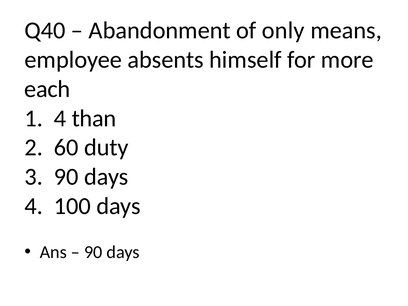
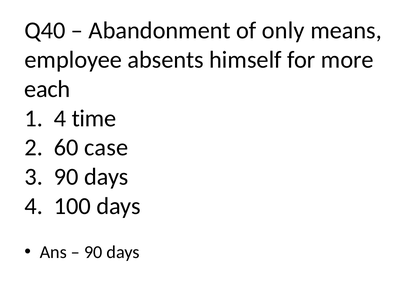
than: than -> time (94, 118)
duty: duty -> case (106, 148)
